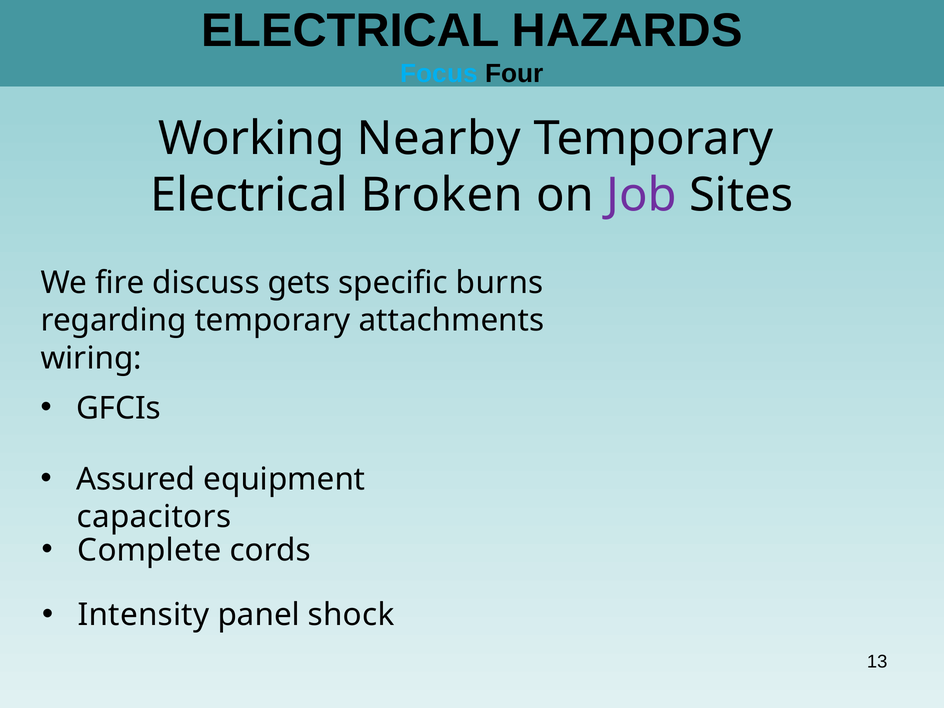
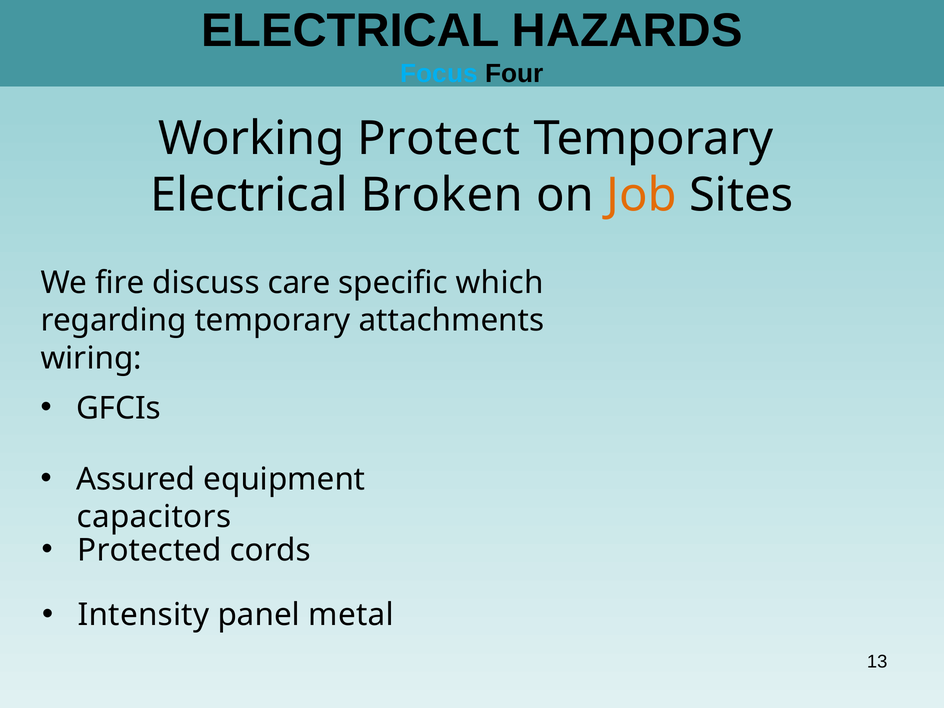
Nearby: Nearby -> Protect (439, 139)
Job colour: purple -> orange (642, 195)
gets: gets -> care (299, 283)
burns: burns -> which (500, 283)
Complete: Complete -> Protected (150, 550)
shock: shock -> metal (351, 615)
